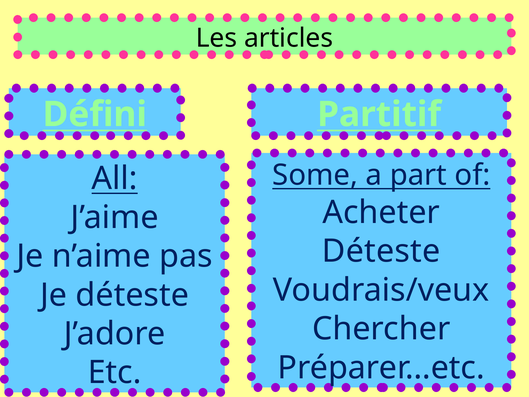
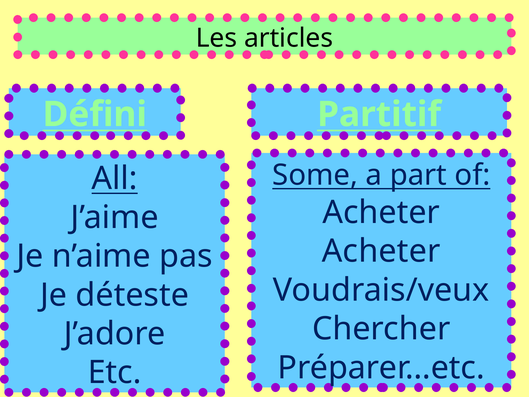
Déteste: Déteste -> Acheter (381, 251)
